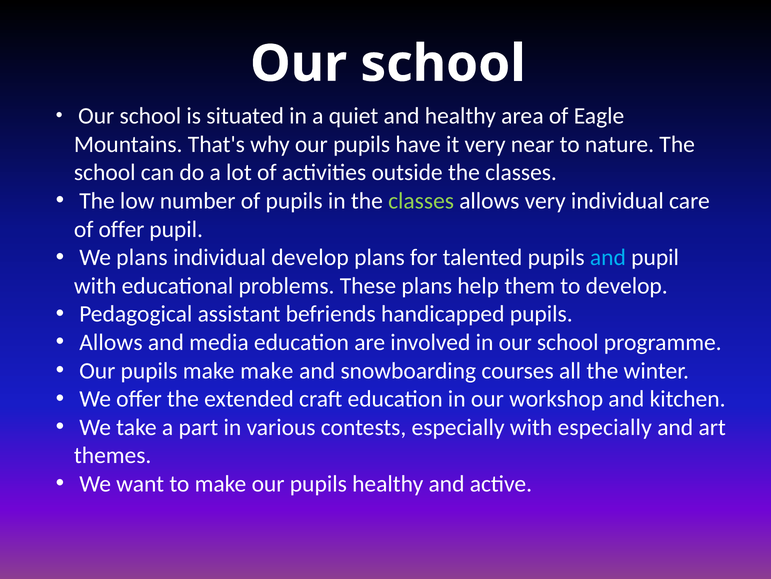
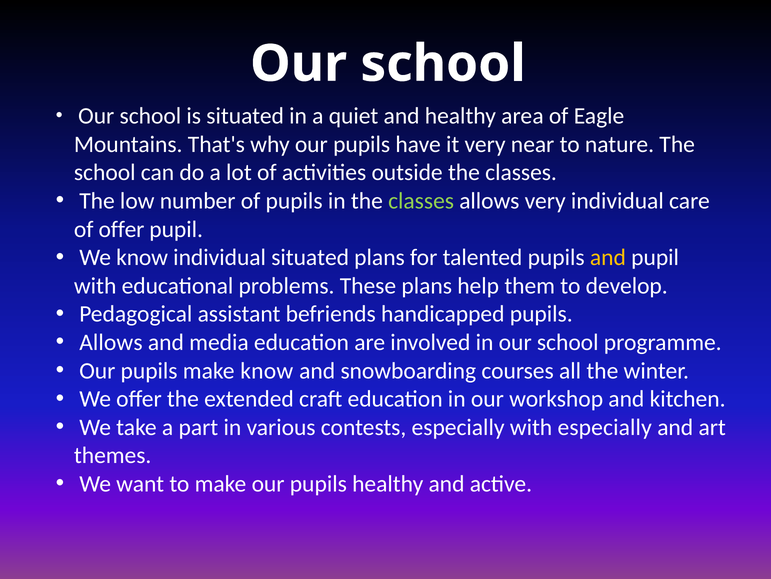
We plans: plans -> know (142, 257)
individual develop: develop -> situated (310, 257)
and colour: light blue -> yellow (608, 257)
make make: make -> know (267, 370)
